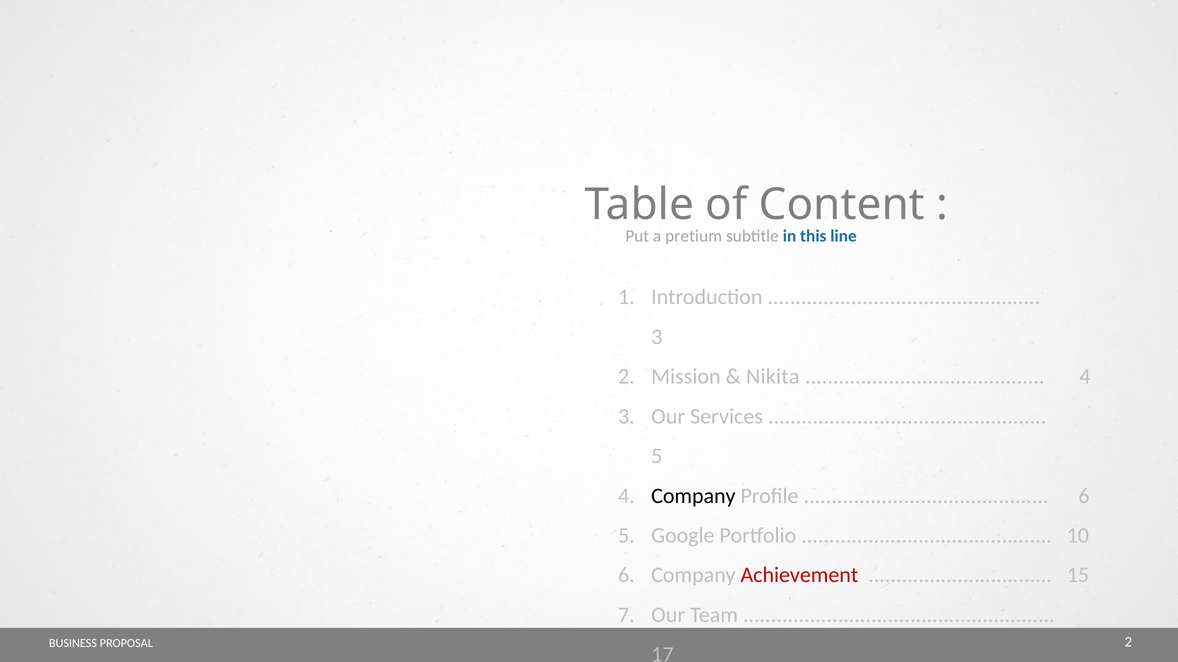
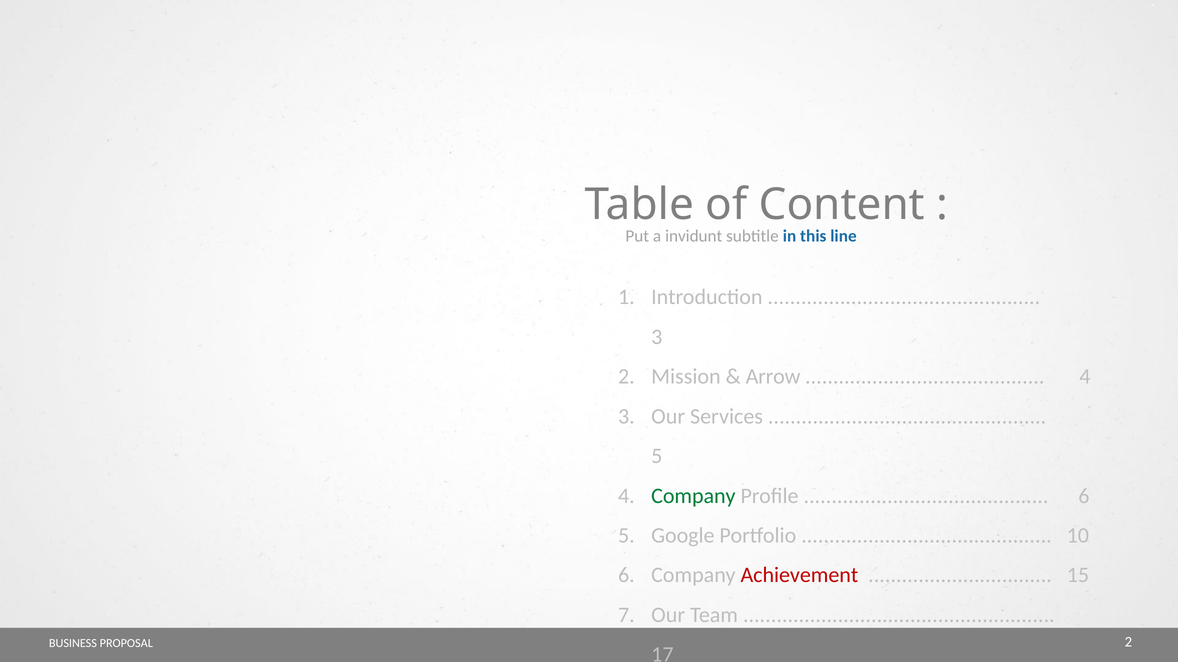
pretium: pretium -> invidunt (694, 236)
Nikita: Nikita -> Arrow (773, 377)
Company colour: black -> green (693, 496)
